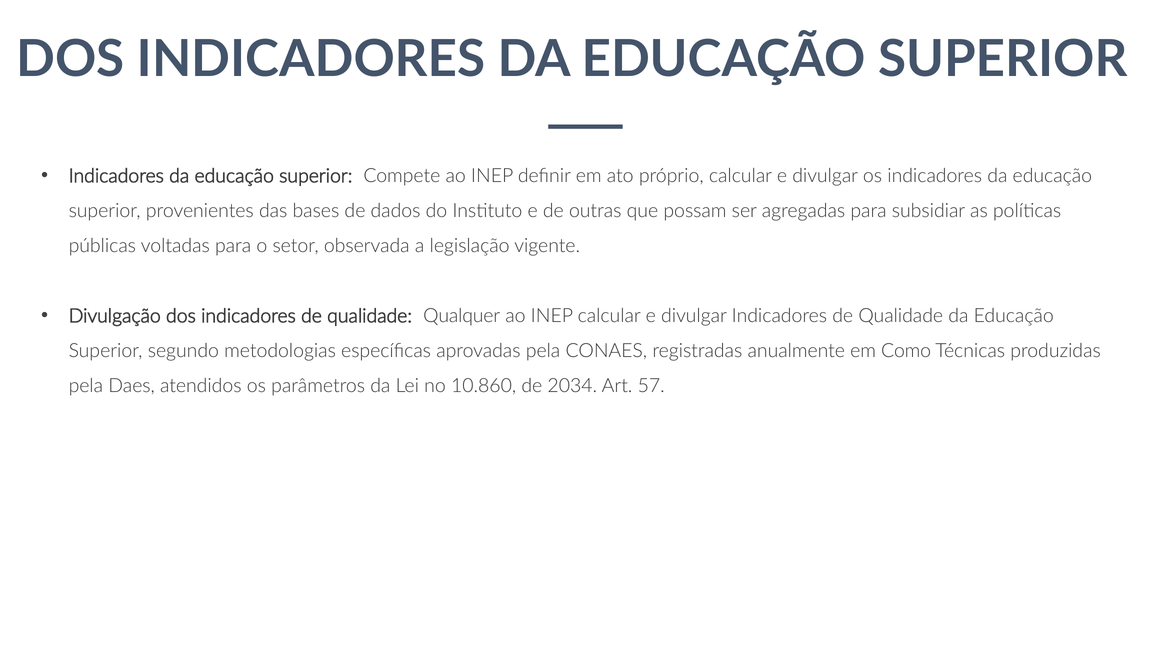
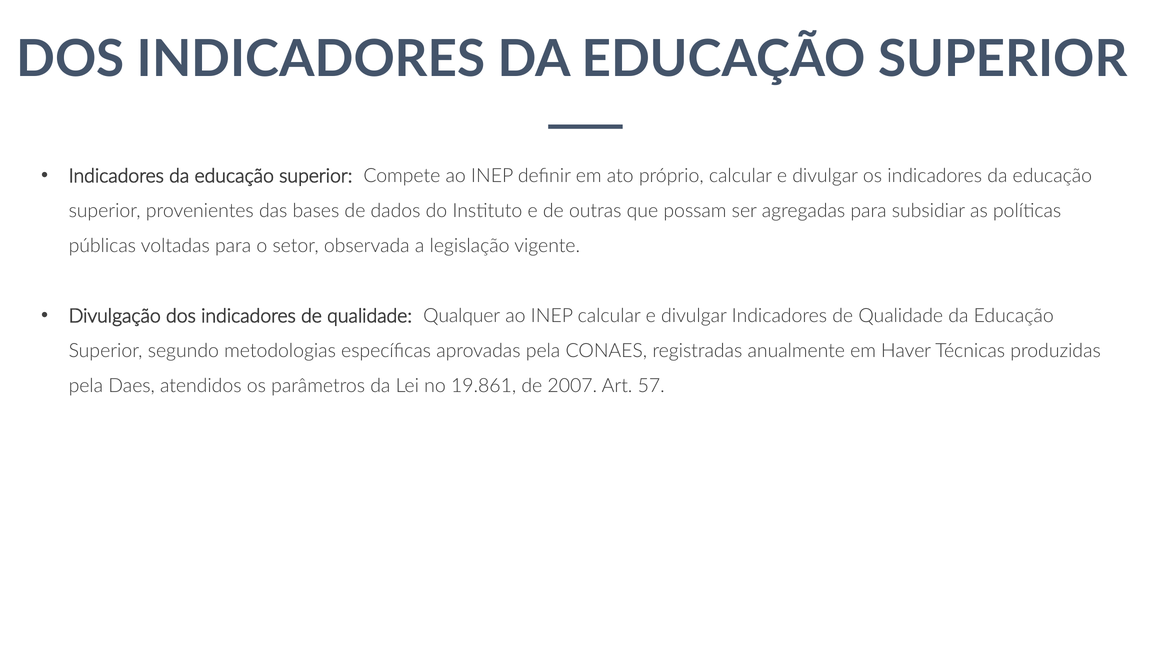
Como: Como -> Haver (906, 351)
10.860: 10.860 -> 19.861 (484, 386)
2034: 2034 -> 2007 (572, 386)
